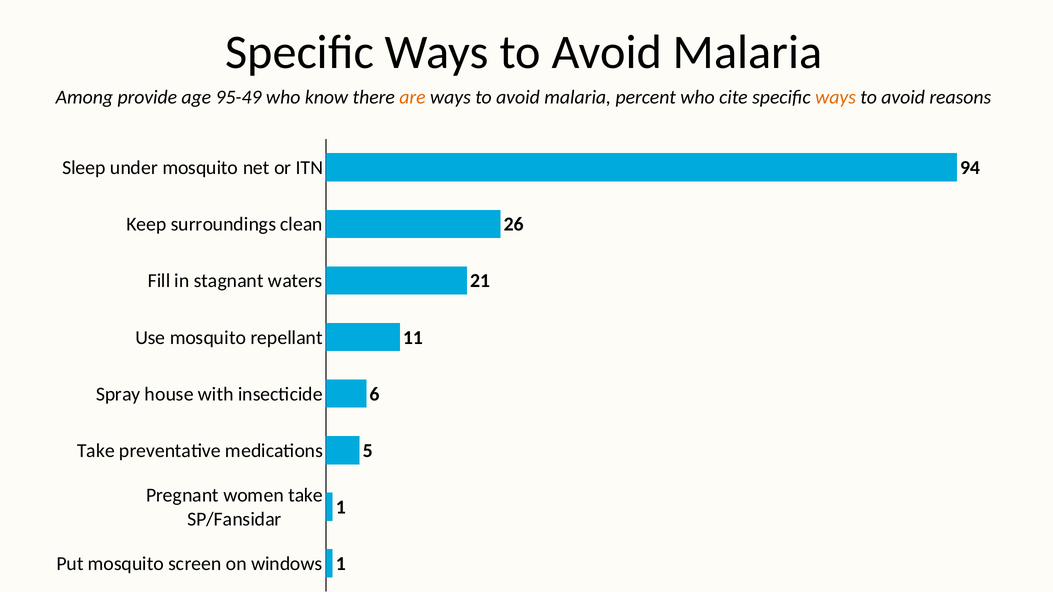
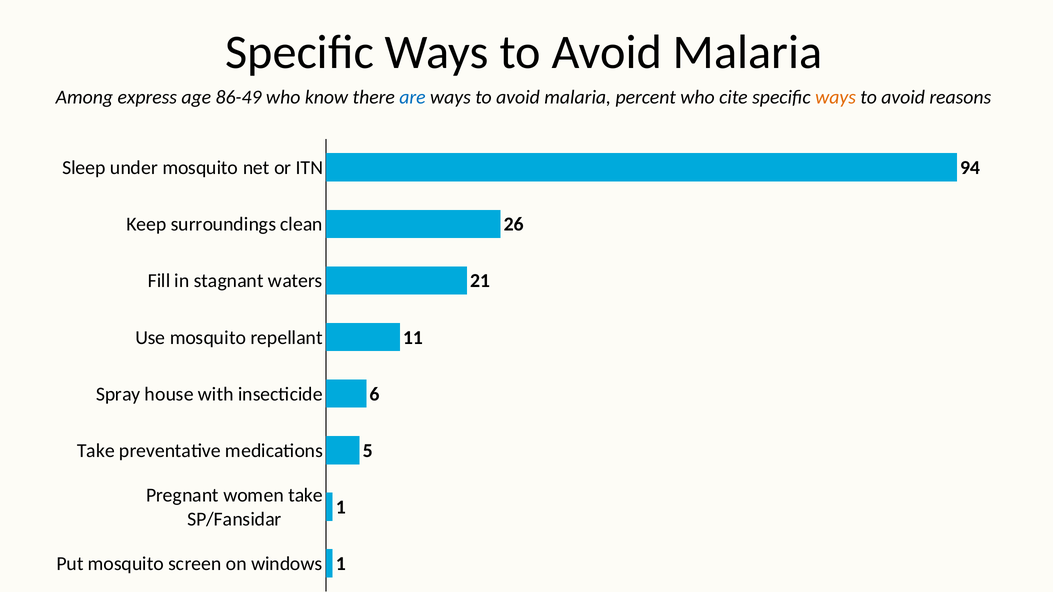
provide: provide -> express (147, 97)
95-49: 95-49 -> 86-49 (239, 97)
are colour: orange -> blue (412, 97)
